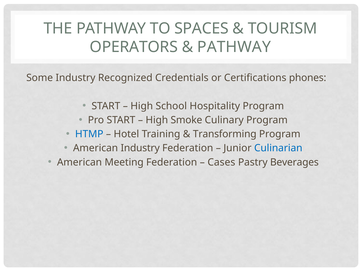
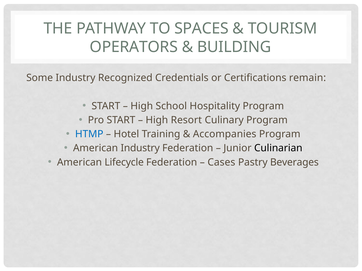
PATHWAY: PATHWAY -> BUILDING (234, 47)
phones: phones -> remain (308, 78)
Smoke: Smoke -> Resort (186, 120)
Transforming: Transforming -> Accompanies (225, 134)
Culinarian colour: blue -> black (278, 148)
Meeting: Meeting -> Lifecycle (124, 163)
